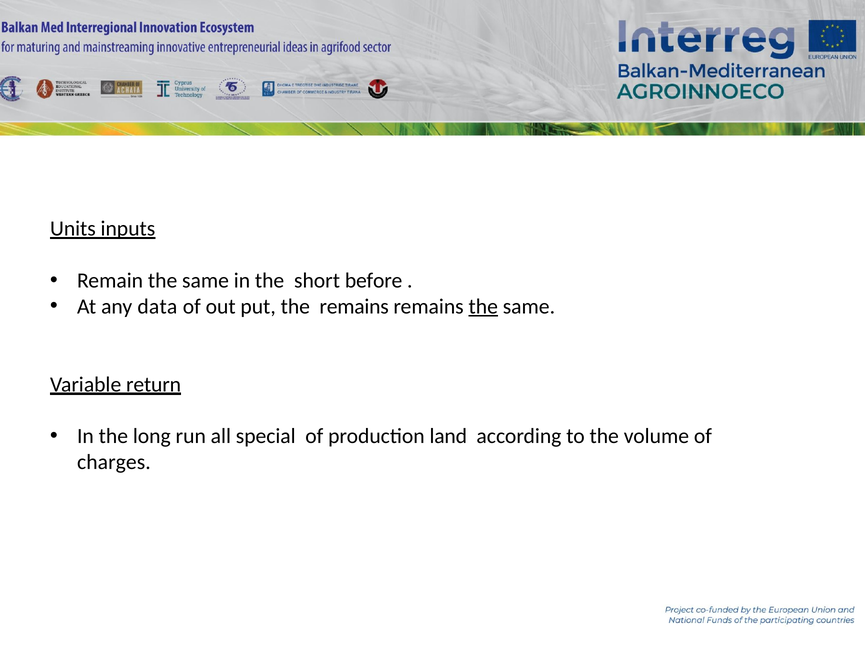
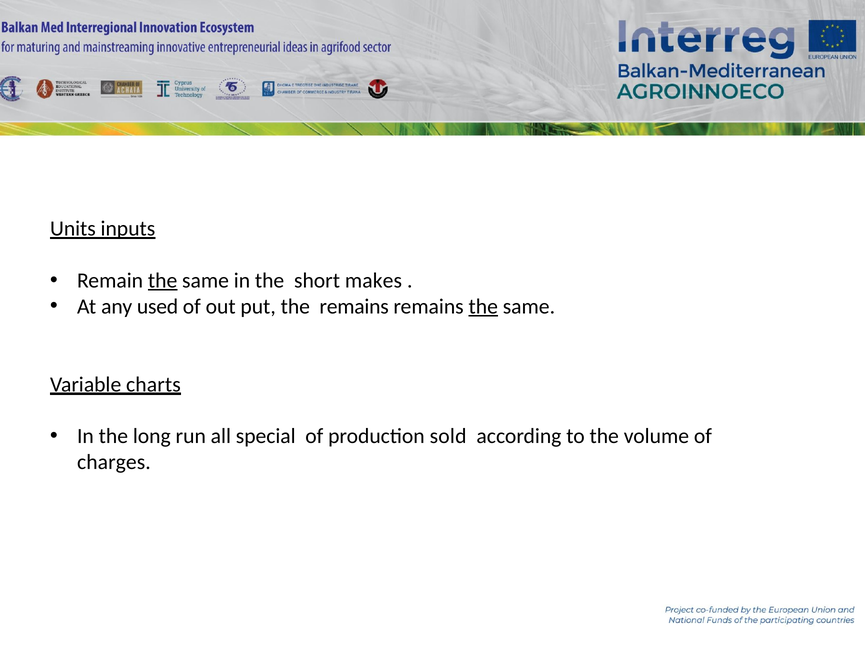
the underline: none -> present (163, 280)
before: before -> makes (373, 280)
data: data -> used (158, 306)
return: return -> charts (153, 384)
land: land -> sold (448, 436)
